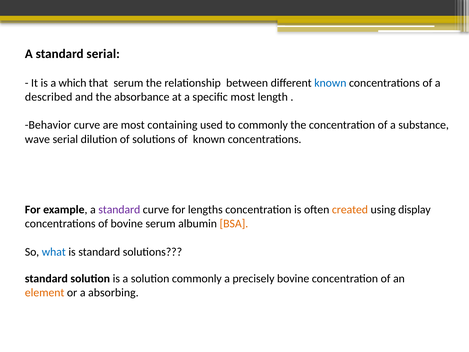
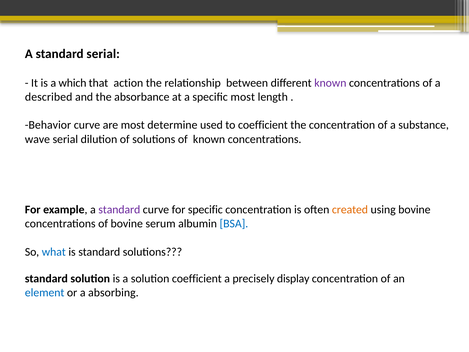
that serum: serum -> action (128, 83)
known colour: blue -> purple (330, 83)
containing: containing -> determine (172, 125)
to commonly: commonly -> coefficient (263, 125)
for lengths: lengths -> specific (205, 209)
using display: display -> bovine (414, 209)
BSA colour: orange -> blue (234, 223)
solution commonly: commonly -> coefficient (197, 278)
precisely bovine: bovine -> display (293, 278)
element colour: orange -> blue (45, 292)
